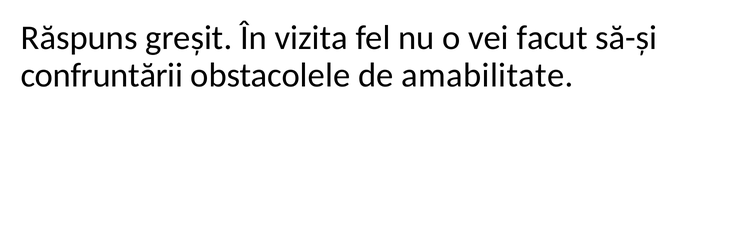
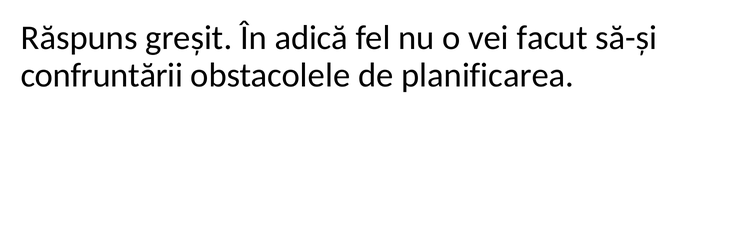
vizita: vizita -> adică (311, 38)
amabilitate: amabilitate -> planificarea (488, 75)
